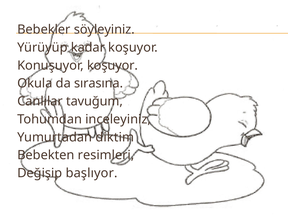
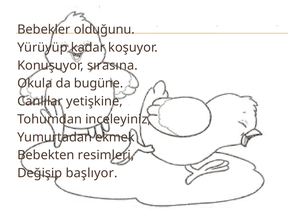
söyleyiniz: söyleyiniz -> olduğunu (104, 30)
Konuşuyor koşuyor: koşuyor -> sırasına (112, 65)
sırasına: sırasına -> bugüne (99, 83)
tavuğum: tavuğum -> yetişkine (94, 101)
diktim: diktim -> ekmek (115, 137)
